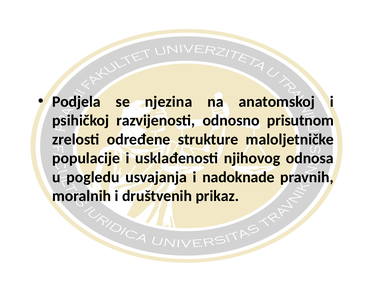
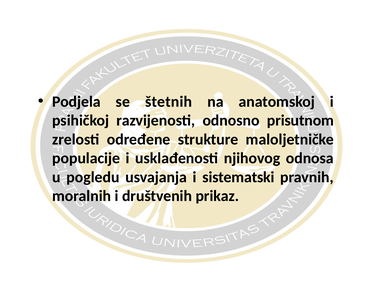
njezina: njezina -> štetnih (169, 102)
nadoknade: nadoknade -> sistematski (238, 177)
